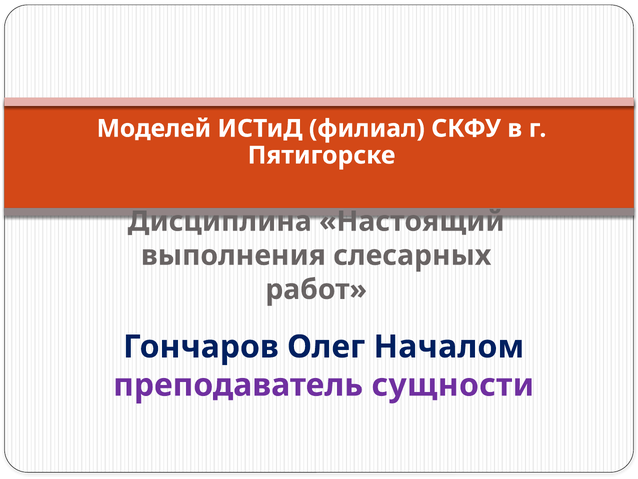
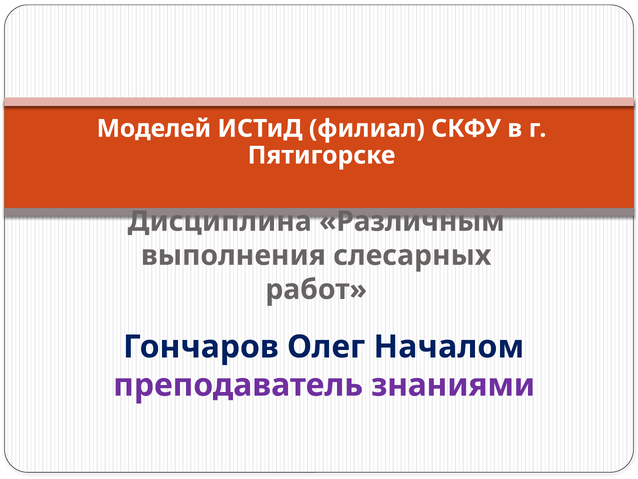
Настоящий: Настоящий -> Различным (412, 221)
сущности: сущности -> знаниями (453, 385)
